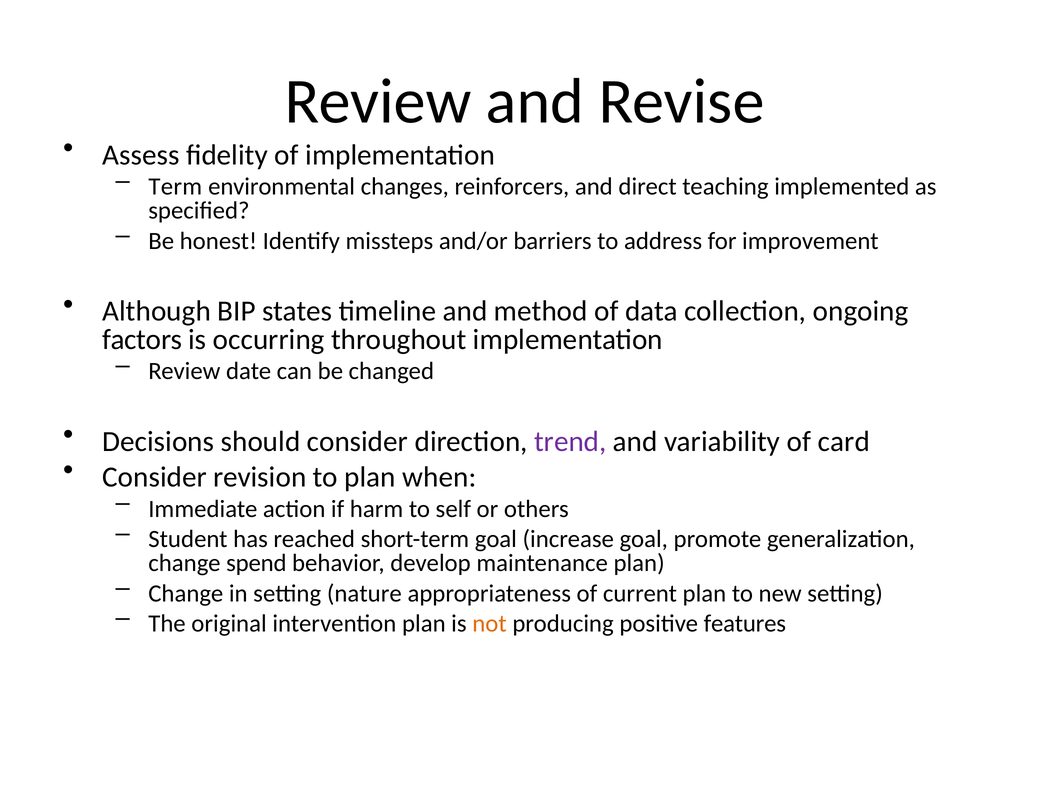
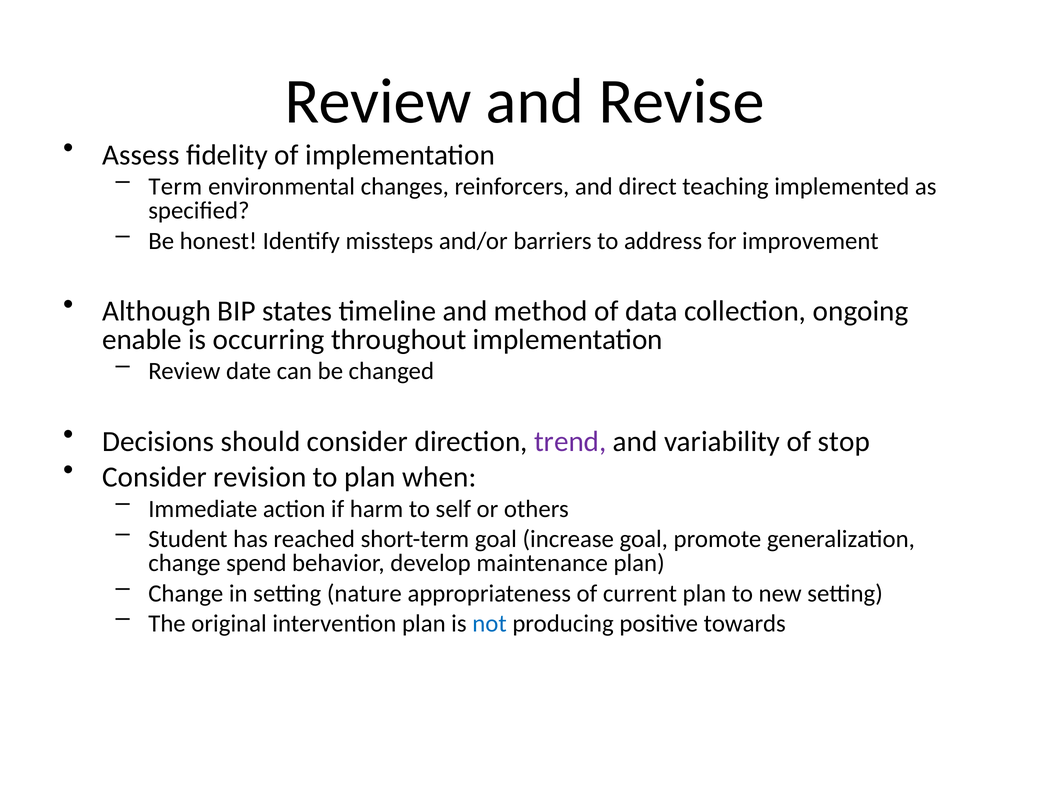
factors: factors -> enable (142, 339)
card: card -> stop (844, 441)
not colour: orange -> blue (490, 623)
features: features -> towards (745, 623)
